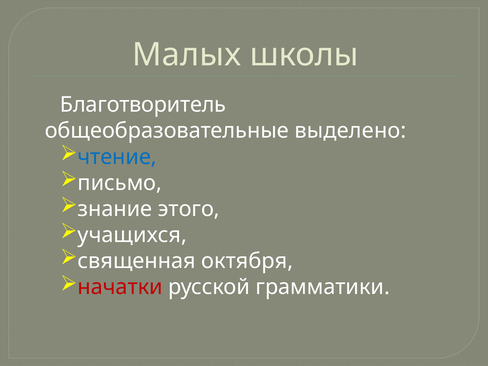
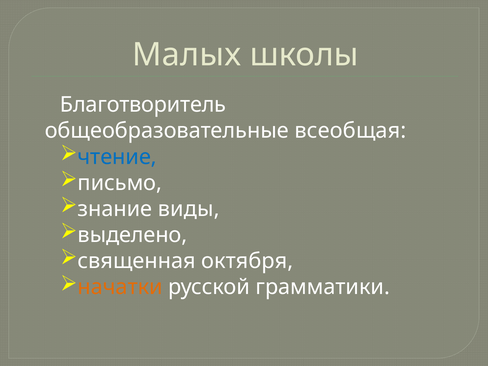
выделено: выделено -> всеобщая (350, 131)
этого: этого -> виды (189, 209)
учащихся: учащихся -> выделено (132, 235)
начатки colour: red -> orange (120, 287)
